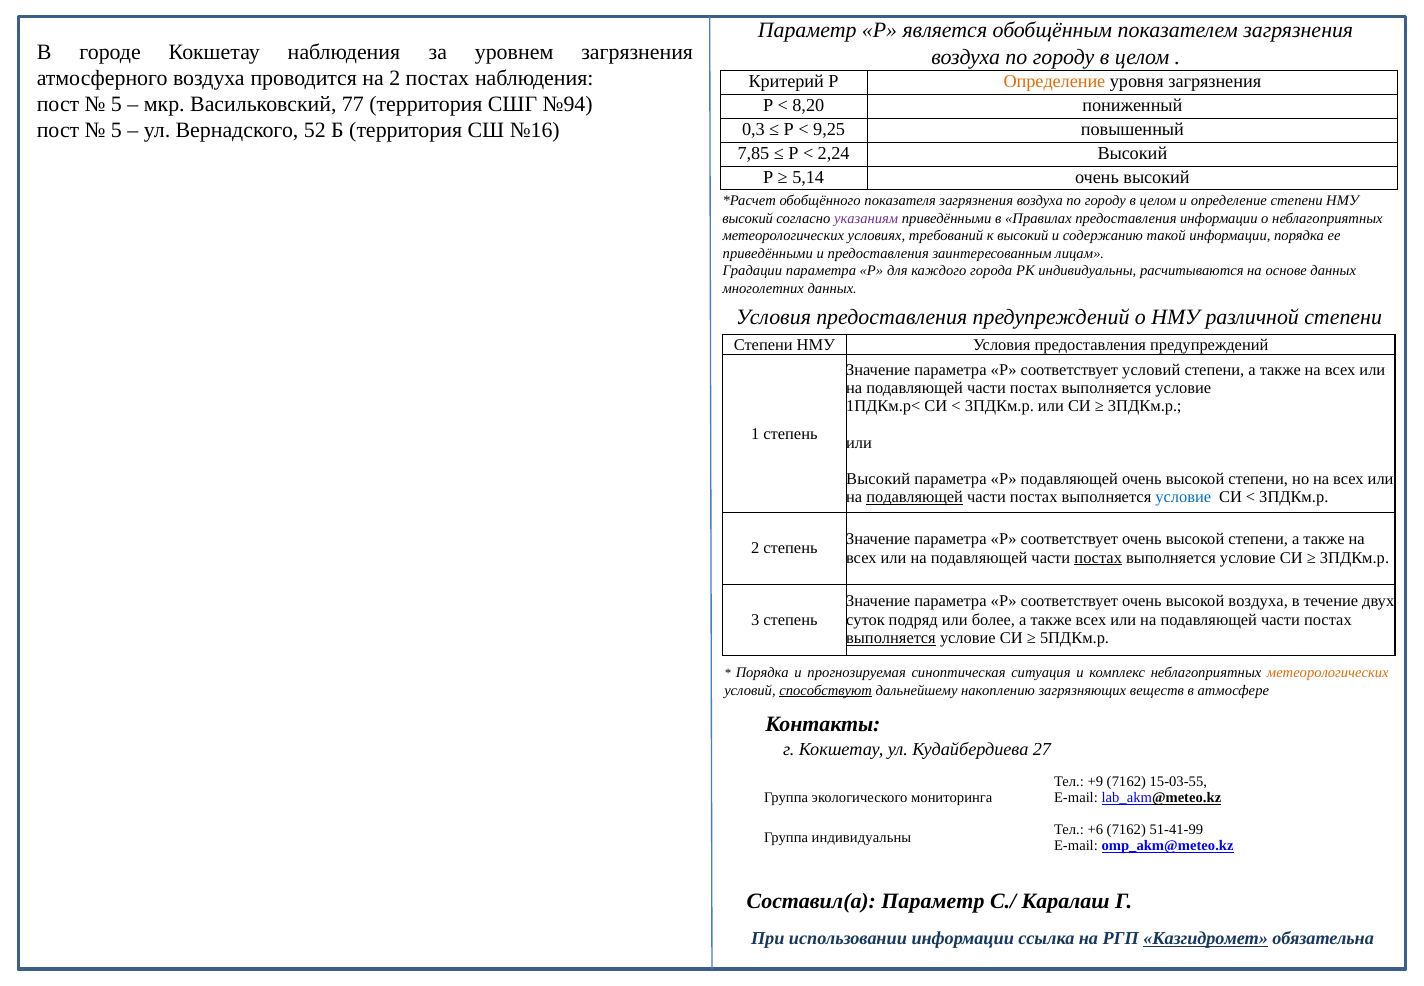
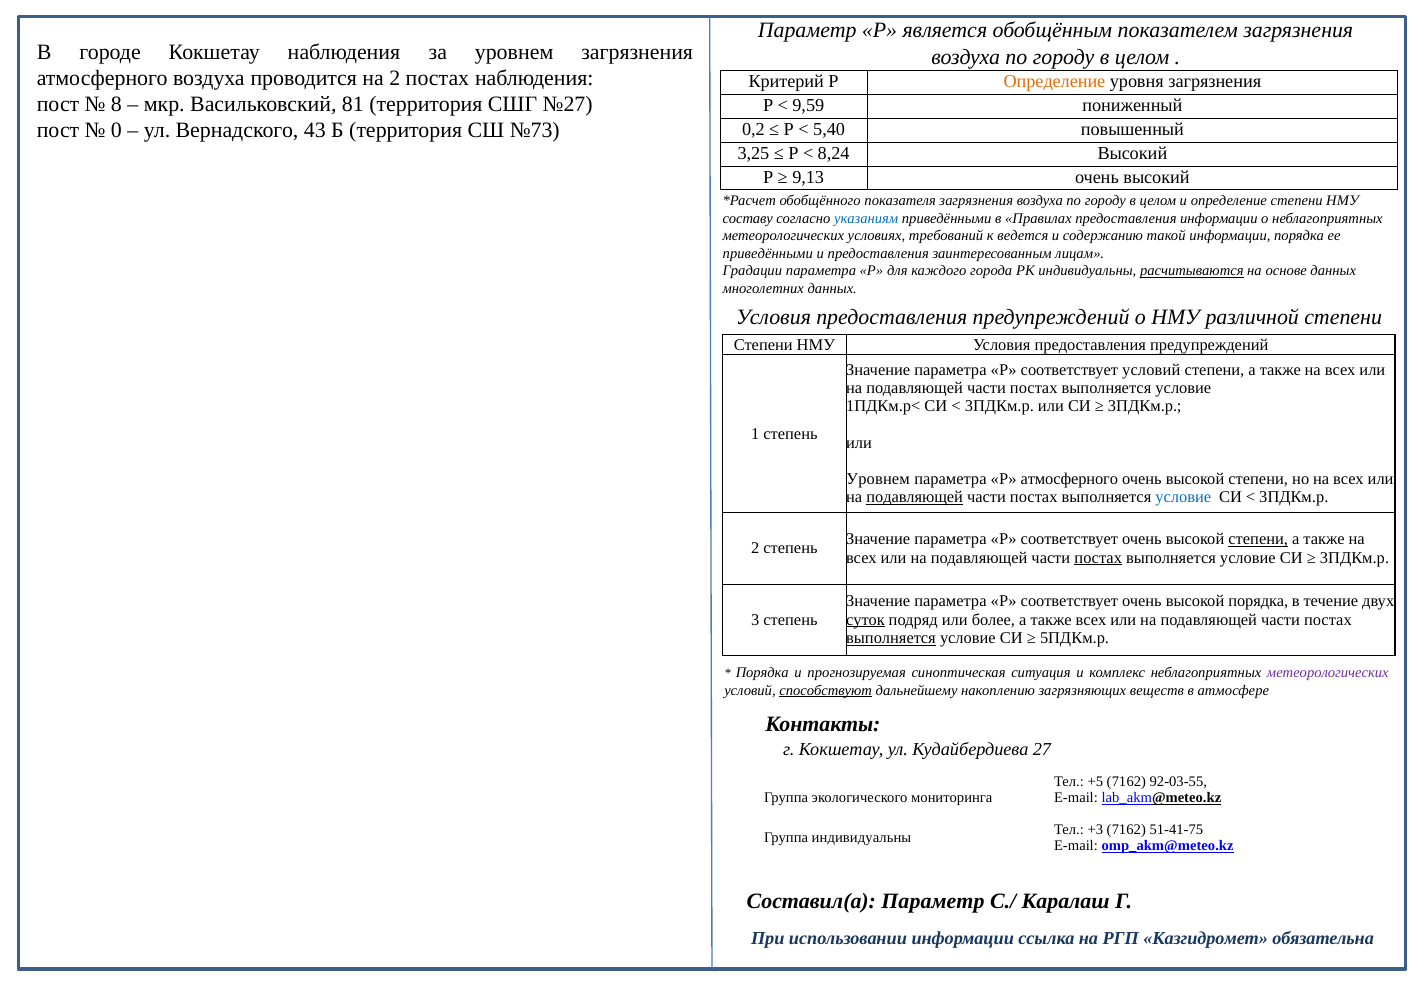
5: 5 -> 8 (116, 104)
77: 77 -> 81 (353, 104)
№94: №94 -> №27 (568, 104)
8,20: 8,20 -> 9,59 (808, 106)
5: 5 -> 0 (116, 131)
52: 52 -> 43 (315, 131)
№16: №16 -> №73 (535, 131)
0,3: 0,3 -> 0,2 (753, 130)
9,25: 9,25 -> 5,40 (829, 130)
7,85: 7,85 -> 3,25 (753, 154)
2,24: 2,24 -> 8,24 (834, 154)
5,14: 5,14 -> 9,13 (808, 177)
высокий: высокий -> составу (748, 219)
указаниям colour: purple -> blue (866, 219)
к высокий: высокий -> ведется (1023, 236)
расчитываются underline: none -> present (1192, 271)
Высокий: Высокий -> Уровнем (878, 479)
Р подавляющей: подавляющей -> атмосферного (1069, 479)
степени underline: none -> present (1258, 539)
высокой воздуха: воздуха -> порядка (1258, 601)
суток underline: none -> present (865, 620)
метеорологических colour: orange -> purple (1328, 673)
+9: +9 -> +5 (1095, 781)
15-03-55: 15-03-55 -> 92-03-55 (1178, 781)
+6: +6 -> +3 (1095, 830)
51-41-99: 51-41-99 -> 51-41-75 (1176, 830)
Казгидромет underline: present -> none (1206, 939)
